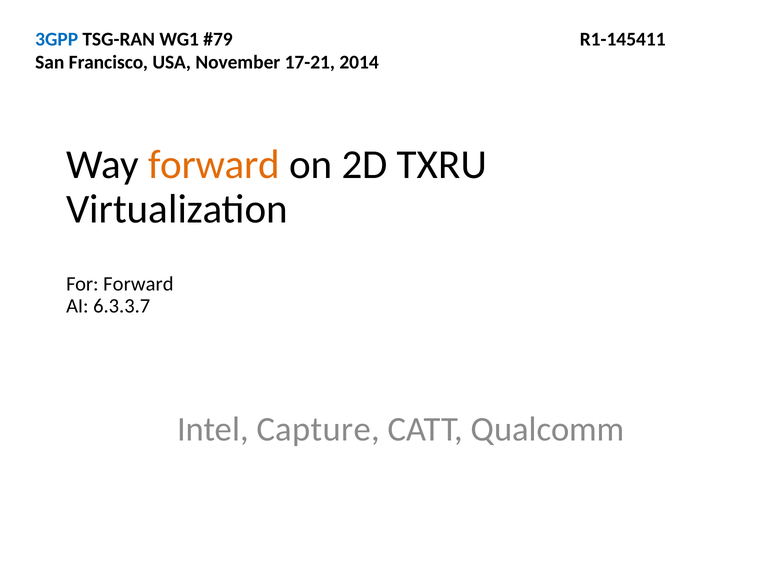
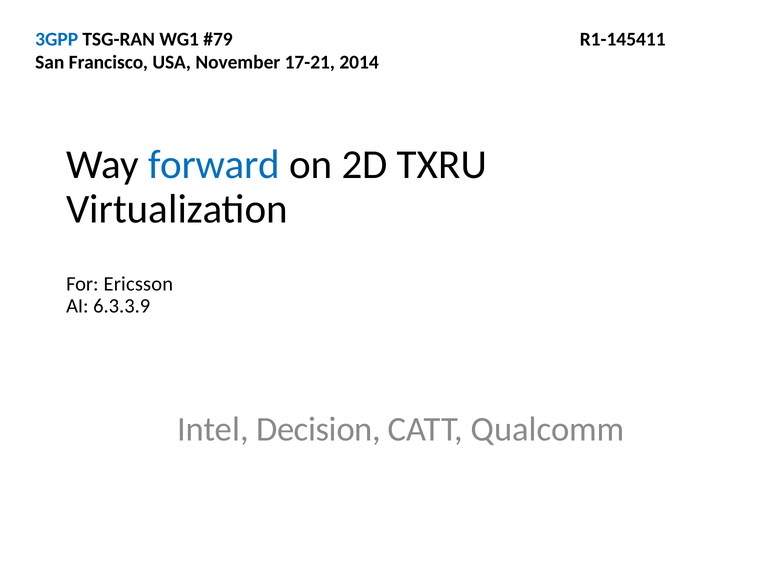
forward colour: orange -> blue (214, 164)
For Forward: Forward -> Ericsson (138, 284)
6.3.3.7: 6.3.3.7 -> 6.3.3.9 (122, 306)
Capture: Capture -> Decision (319, 429)
